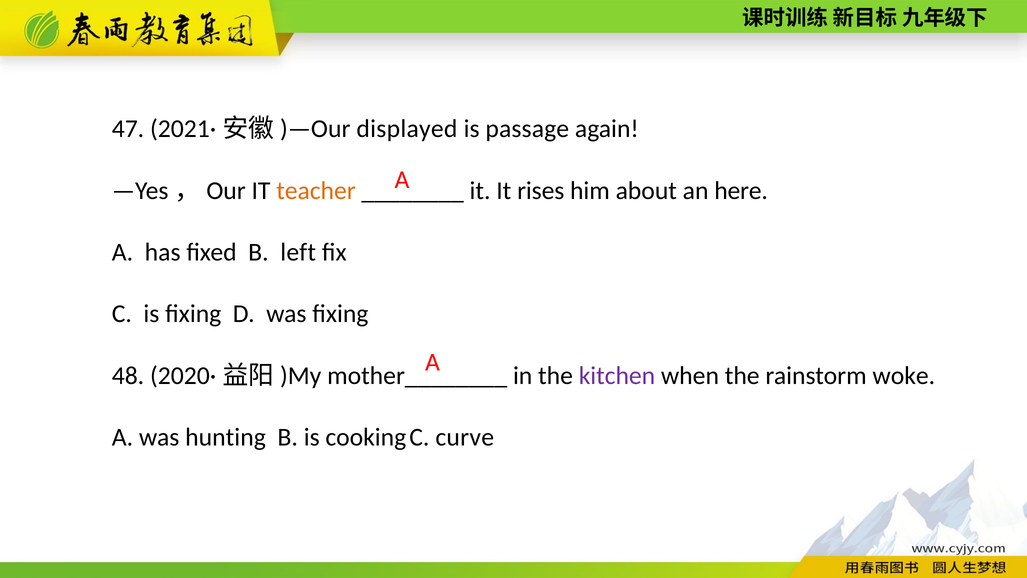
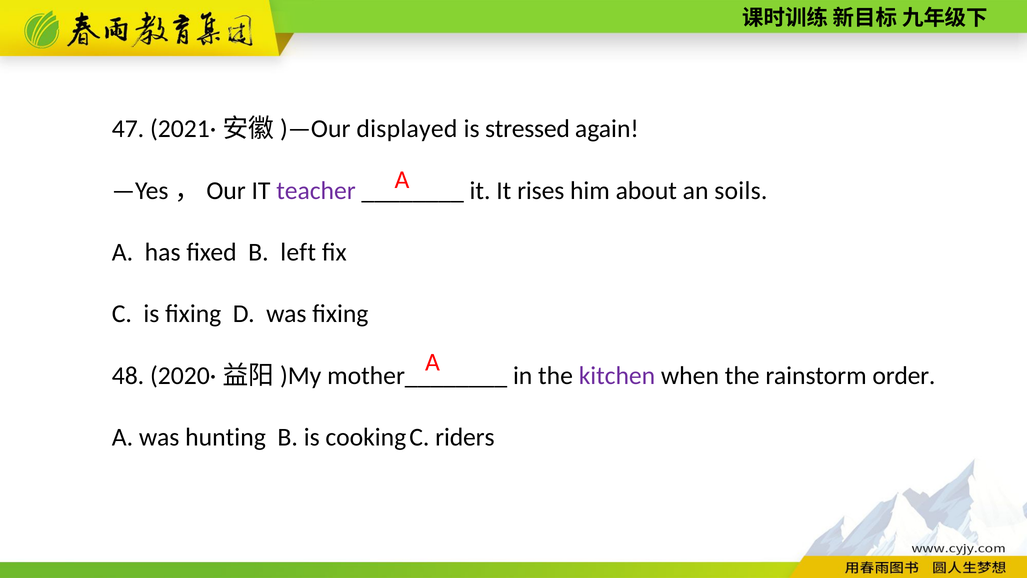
passage: passage -> stressed (527, 129)
teacher colour: orange -> purple (316, 191)
here: here -> soils (741, 191)
woke: woke -> order (904, 375)
curve: curve -> riders (465, 437)
